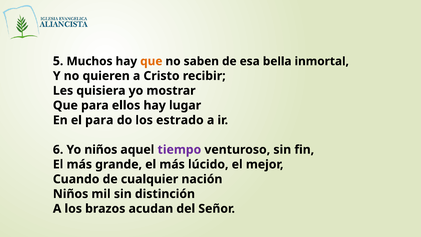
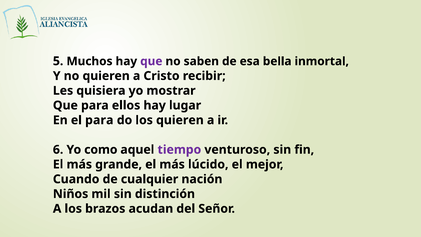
que colour: orange -> purple (151, 61)
los estrado: estrado -> quieren (180, 120)
Yo niños: niños -> como (101, 150)
